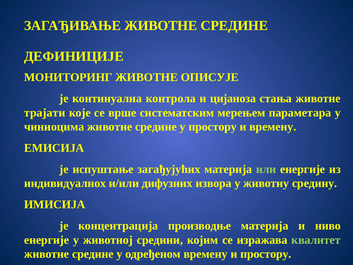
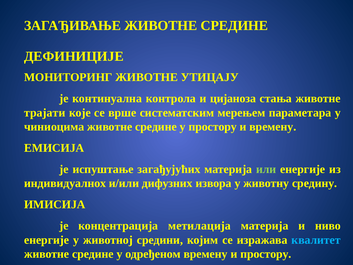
ОПИСУЈЕ: ОПИСУЈЕ -> УТИЦАЈУ (210, 77)
производње: производње -> метилација (199, 226)
квалитет colour: light green -> light blue (316, 240)
